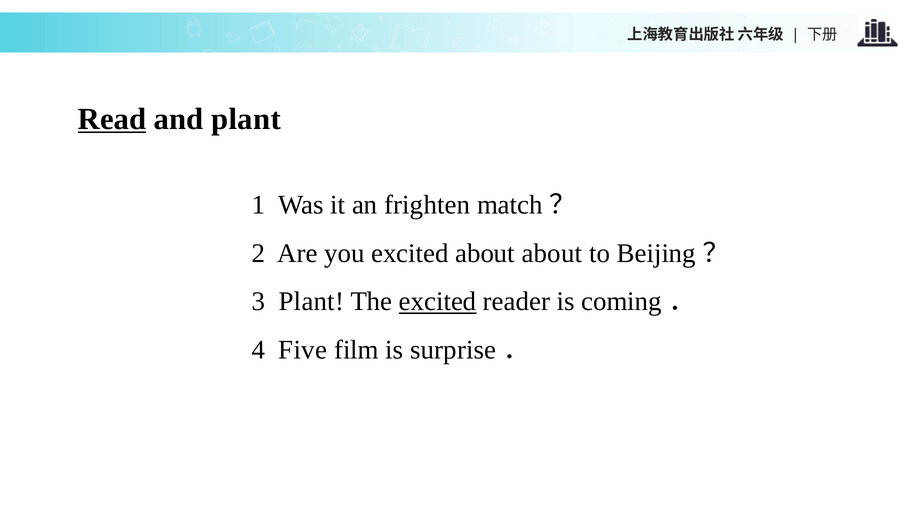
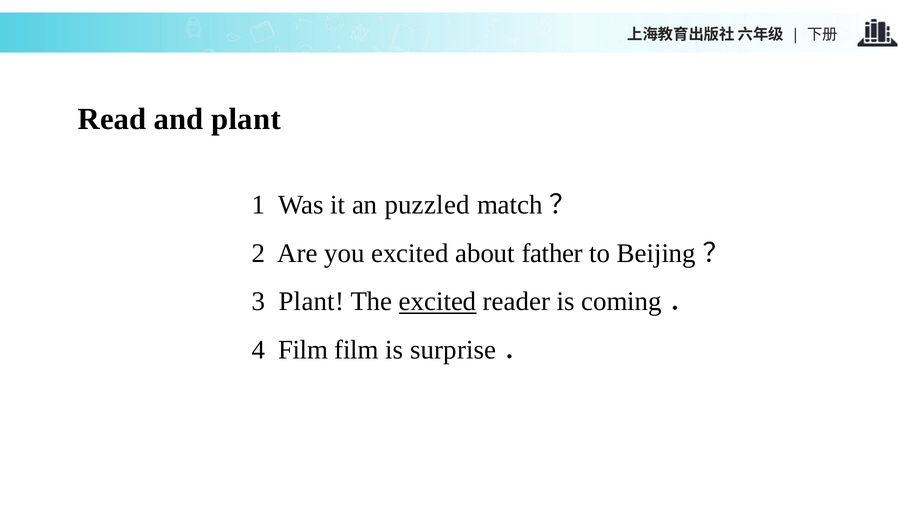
Read underline: present -> none (112, 119)
frighten: frighten -> puzzled (427, 205)
about about: about -> father (552, 253)
4 Five: Five -> Film (303, 350)
